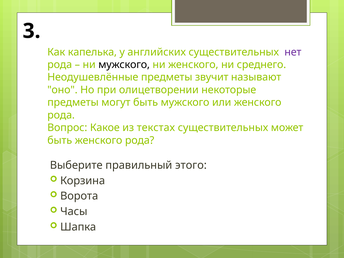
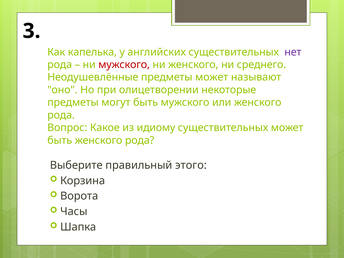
мужского colour: black -> red (124, 65)
предметы звучит: звучит -> может (212, 77)
текстах: текстах -> идиому (156, 128)
